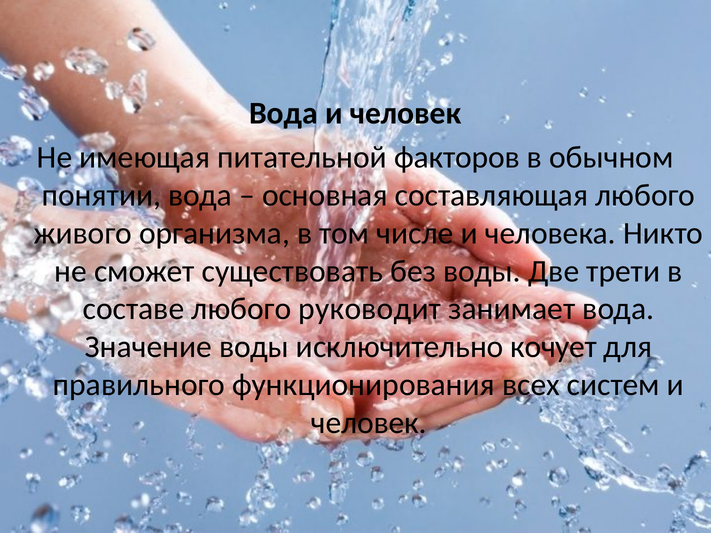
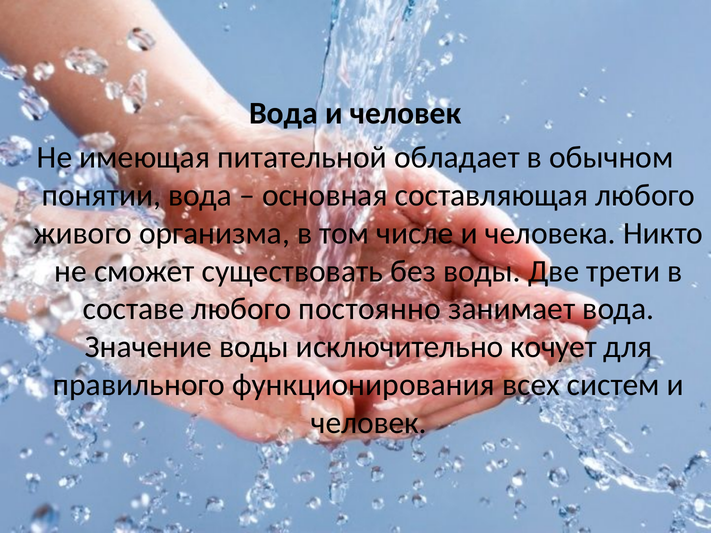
факторов: факторов -> обладает (457, 157)
руководит: руководит -> постоянно (370, 309)
